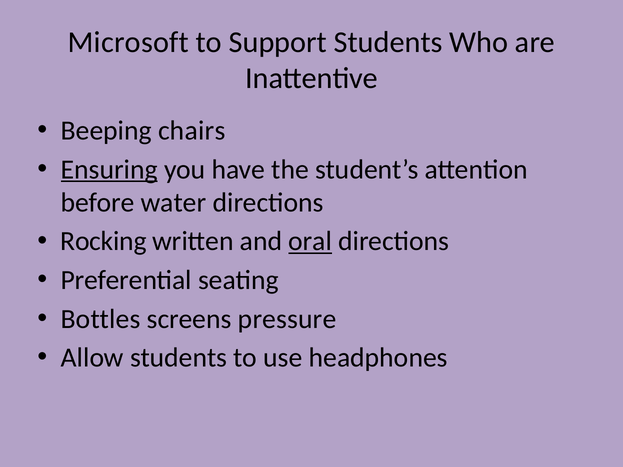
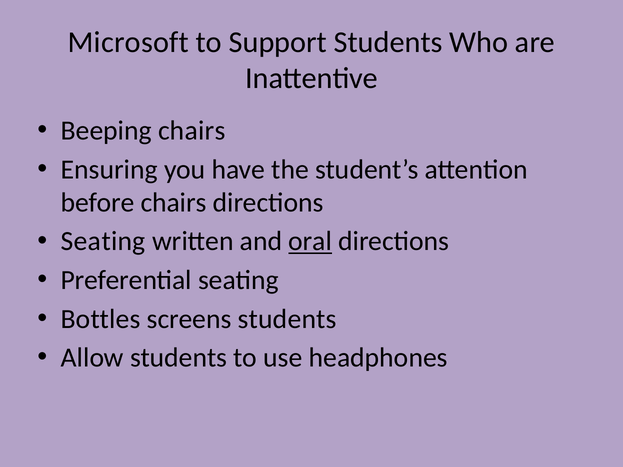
Ensuring underline: present -> none (109, 169)
before water: water -> chairs (174, 203)
Rocking: Rocking -> Seating (103, 241)
screens pressure: pressure -> students (287, 319)
